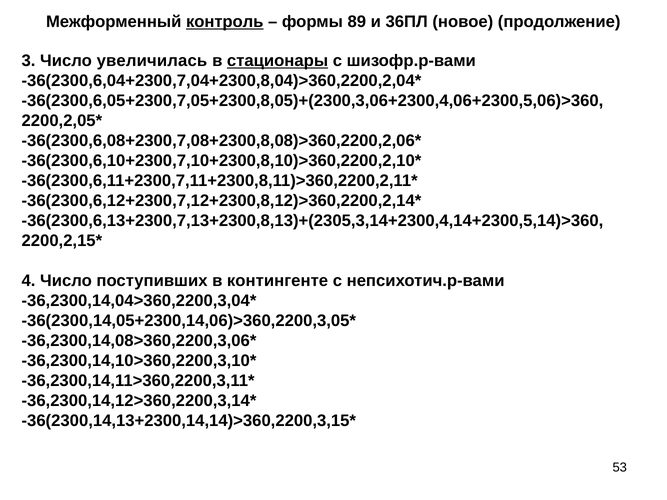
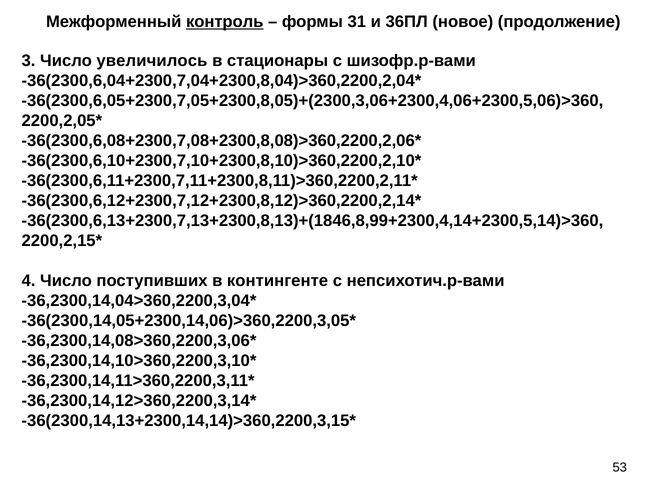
89: 89 -> 31 (357, 22)
увеличилась: увеличилась -> увеличилось (152, 61)
стационары underline: present -> none (278, 61)
-36(2300,6,13+2300,7,13+2300,8,13)+(2305,3,14+2300,4,14+2300,5,14)>360: -36(2300,6,13+2300,7,13+2300,8,13)+(2305,3,14+2300,4,14+2300,5,14)>360 -> -36(2300,6,13+2300,7,13+2300,8,13)+(1846,8,99+2300,4,14+2300,5,14)>360 (312, 221)
